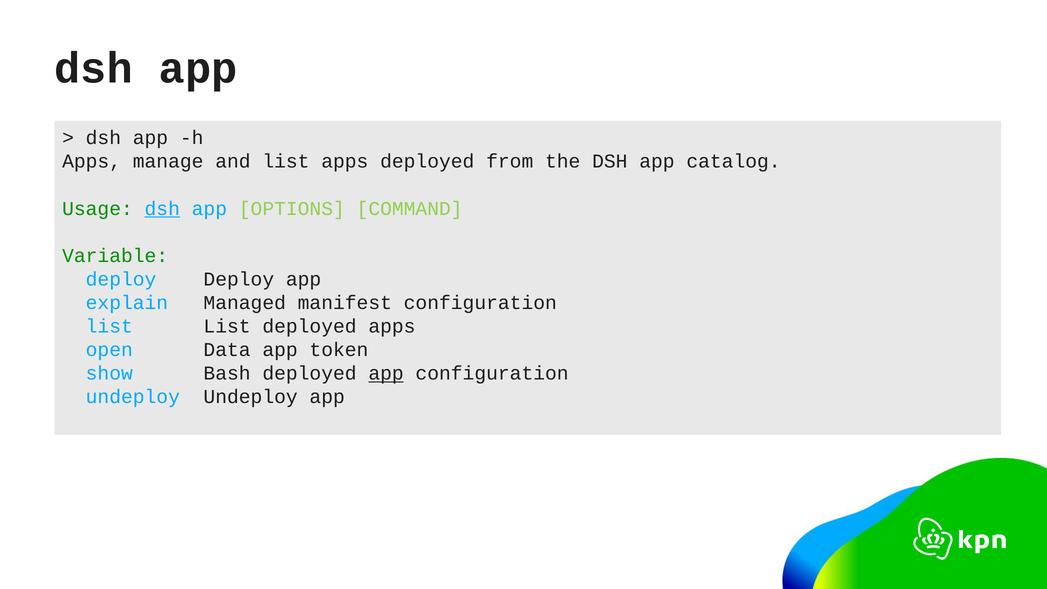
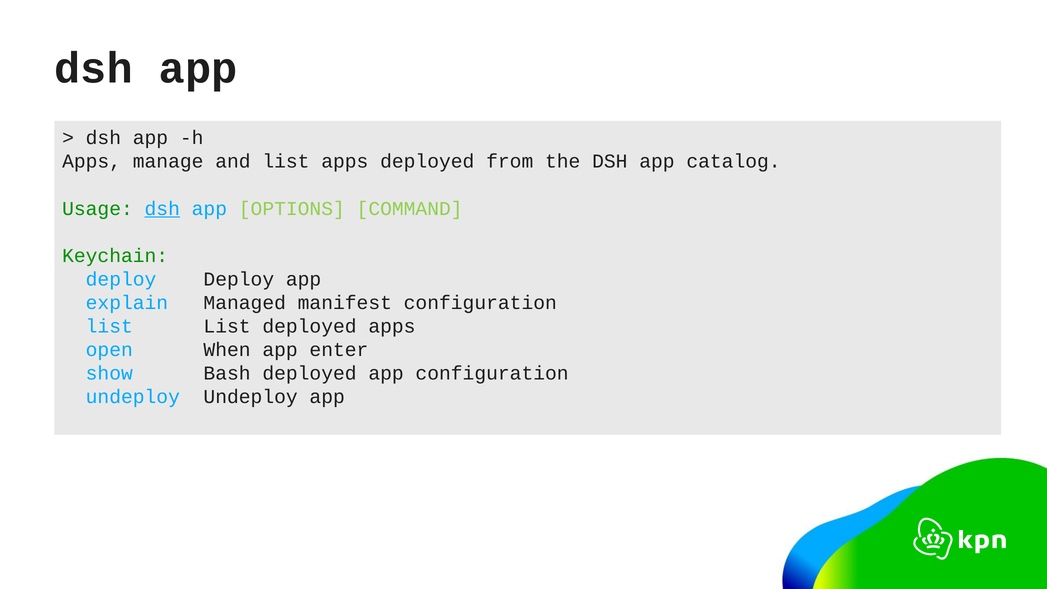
Variable: Variable -> Keychain (115, 256)
Data: Data -> When (227, 350)
token: token -> enter (339, 350)
app underline: present -> none (386, 373)
